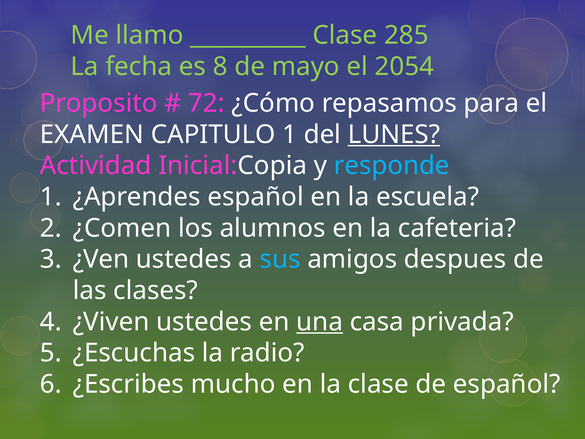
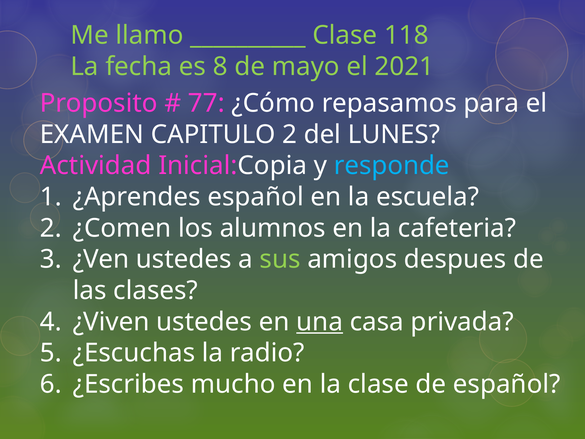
285: 285 -> 118 (406, 35)
2054: 2054 -> 2021 (404, 66)
72: 72 -> 77 (206, 103)
CAPITULO 1: 1 -> 2 (290, 134)
LUNES underline: present -> none (394, 134)
sus colour: light blue -> light green (280, 259)
